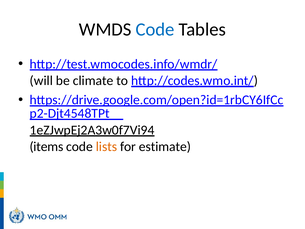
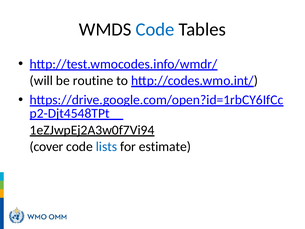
climate: climate -> routine (93, 81)
items: items -> cover (46, 147)
lists colour: orange -> blue (106, 147)
